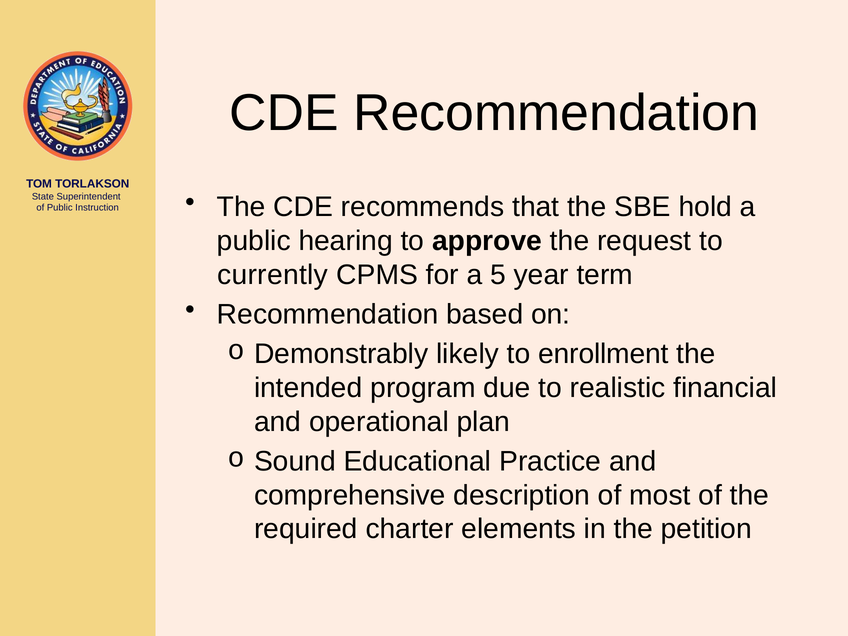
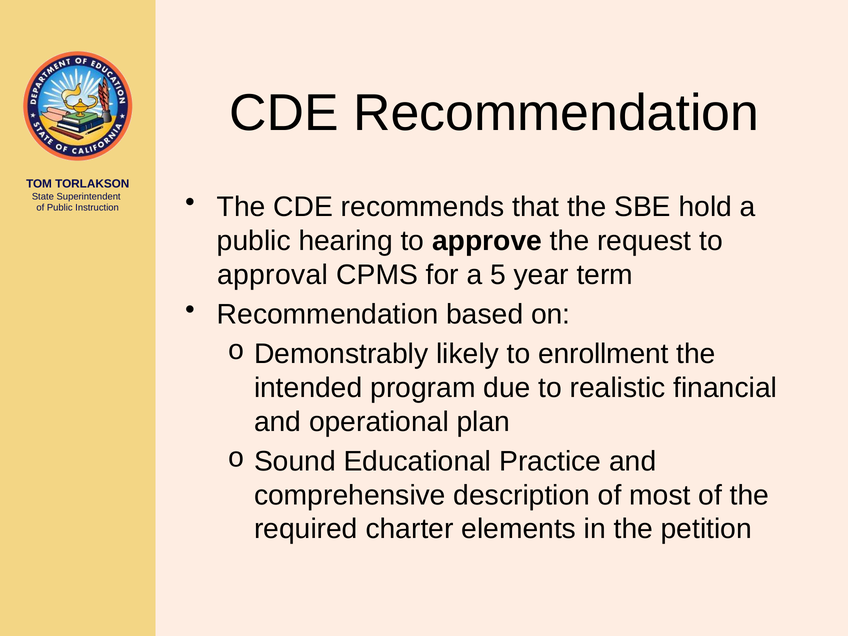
currently: currently -> approval (273, 275)
